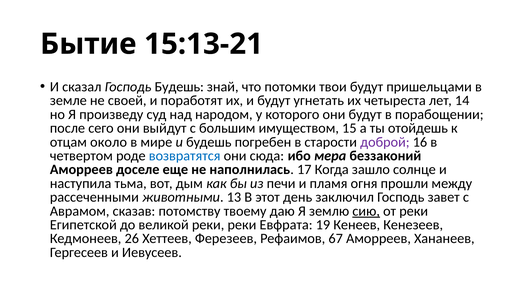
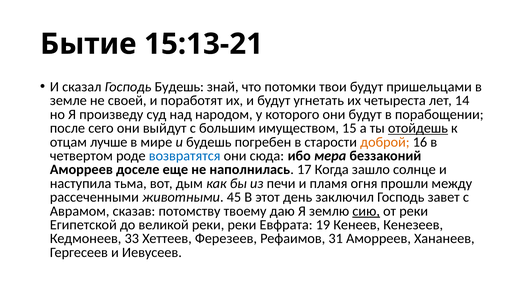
отойдешь underline: none -> present (418, 128)
около: около -> лучше (109, 142)
доброй colour: purple -> orange (385, 142)
13: 13 -> 45 (234, 197)
26: 26 -> 33 (132, 239)
67: 67 -> 31 (336, 239)
